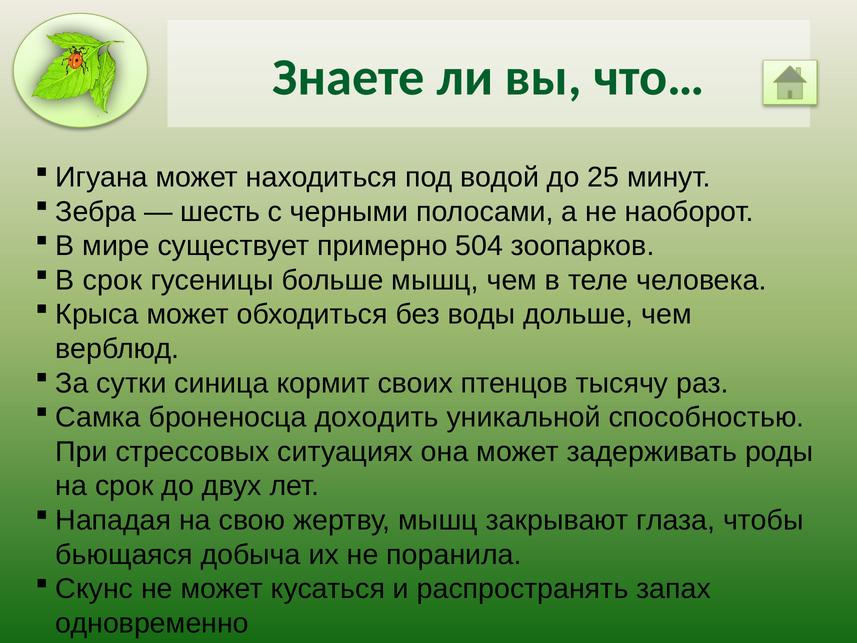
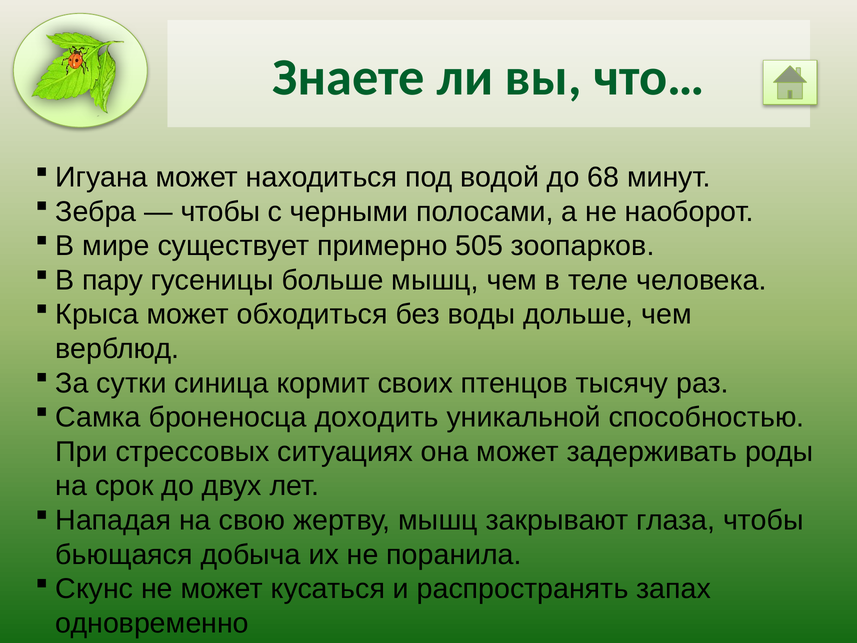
25: 25 -> 68 (603, 177)
шесть: шесть -> чтобы (220, 212)
504: 504 -> 505 (479, 246)
срок: срок -> пару (113, 280)
